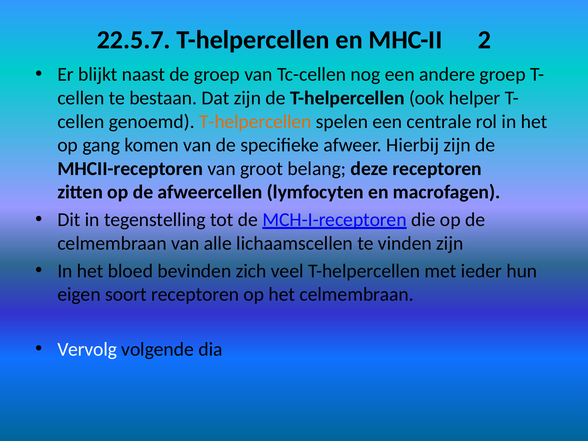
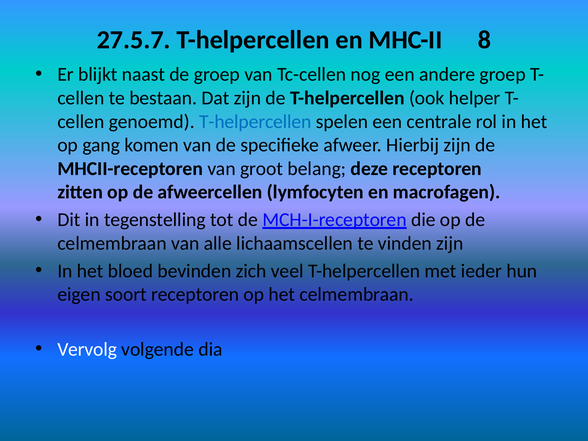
22.5.7: 22.5.7 -> 27.5.7 (134, 40)
2: 2 -> 8 (484, 40)
T-helpercellen colour: orange -> blue (255, 122)
